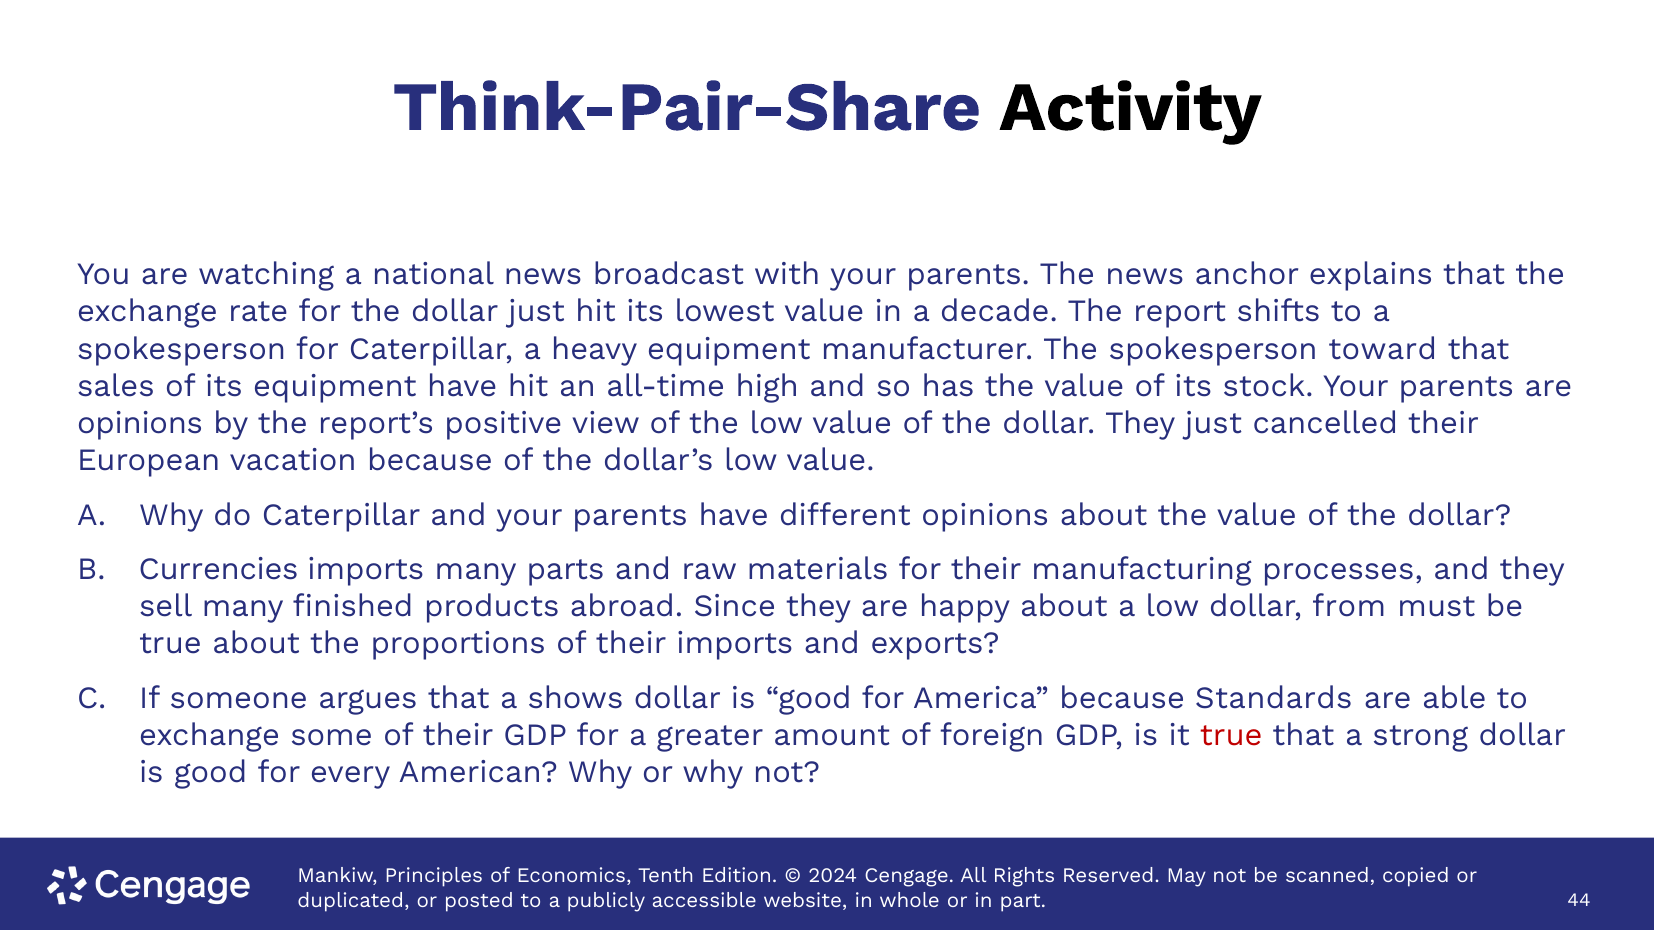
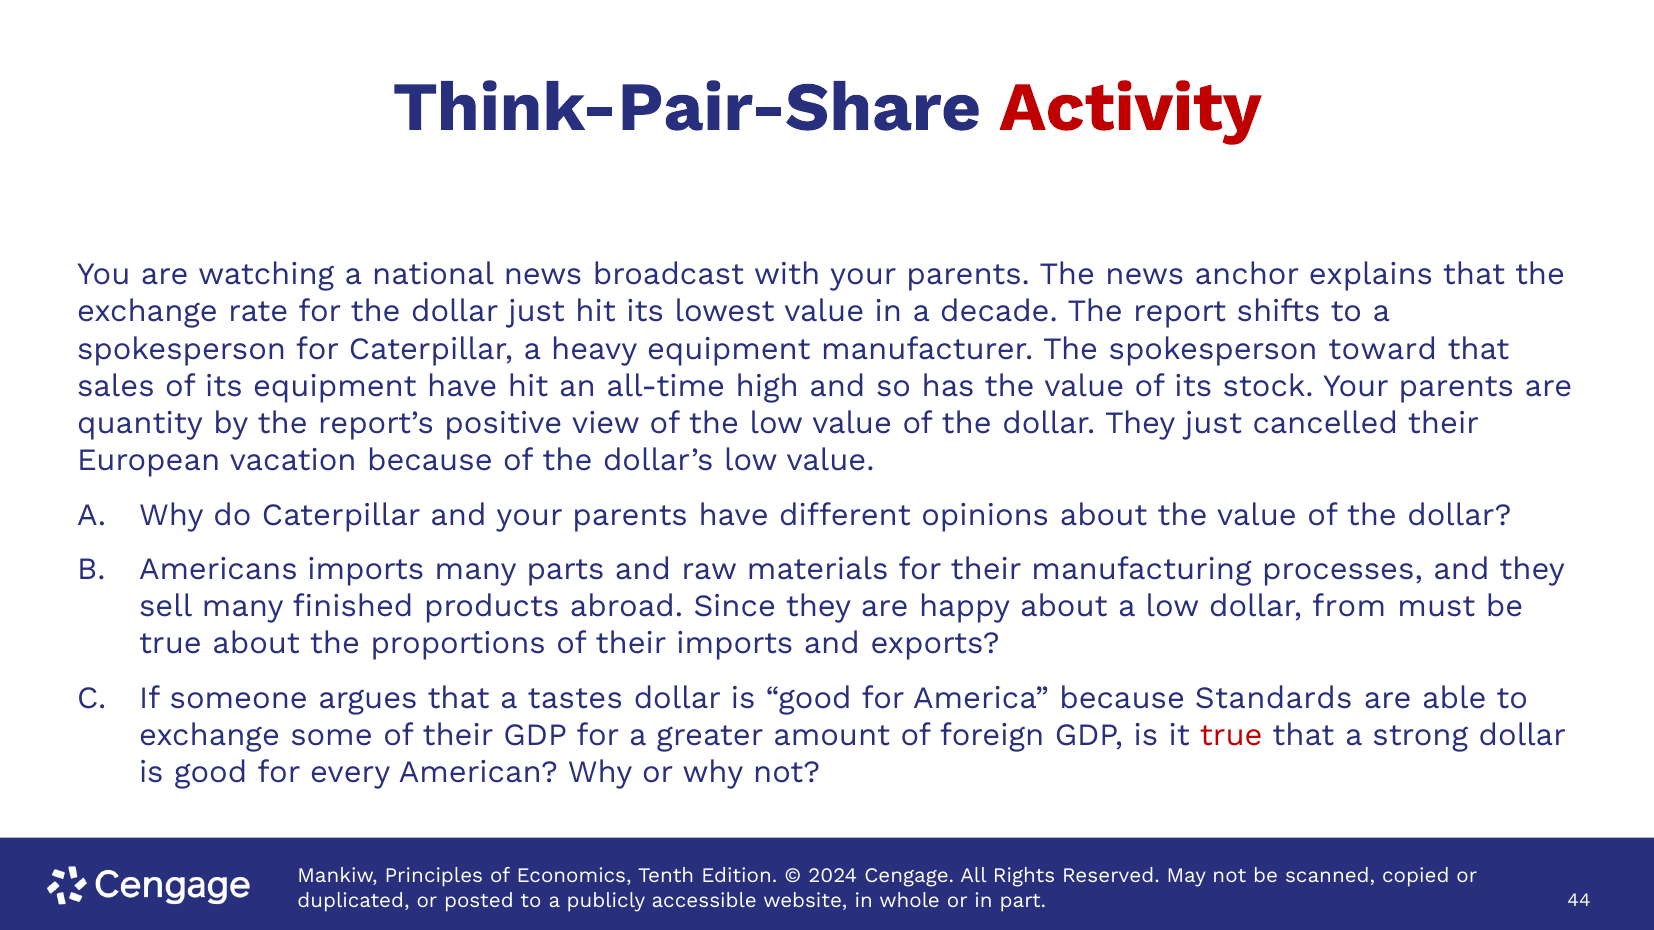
Activity colour: black -> red (1130, 107)
opinions: opinions -> quantity (140, 423)
Currencies: Currencies -> Americans (218, 570)
shows: shows -> tastes (575, 698)
